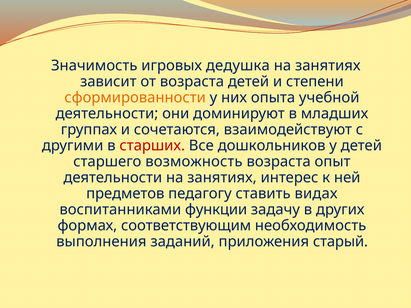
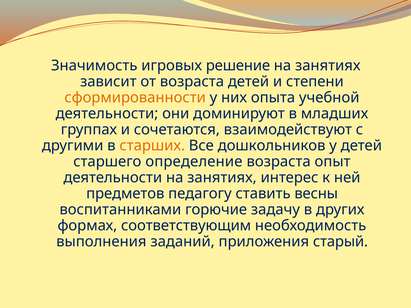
дедушка: дедушка -> решение (238, 66)
старших colour: red -> orange (152, 146)
возможность: возможность -> определение (194, 162)
видах: видах -> весны (316, 194)
функции: функции -> горючие (216, 210)
